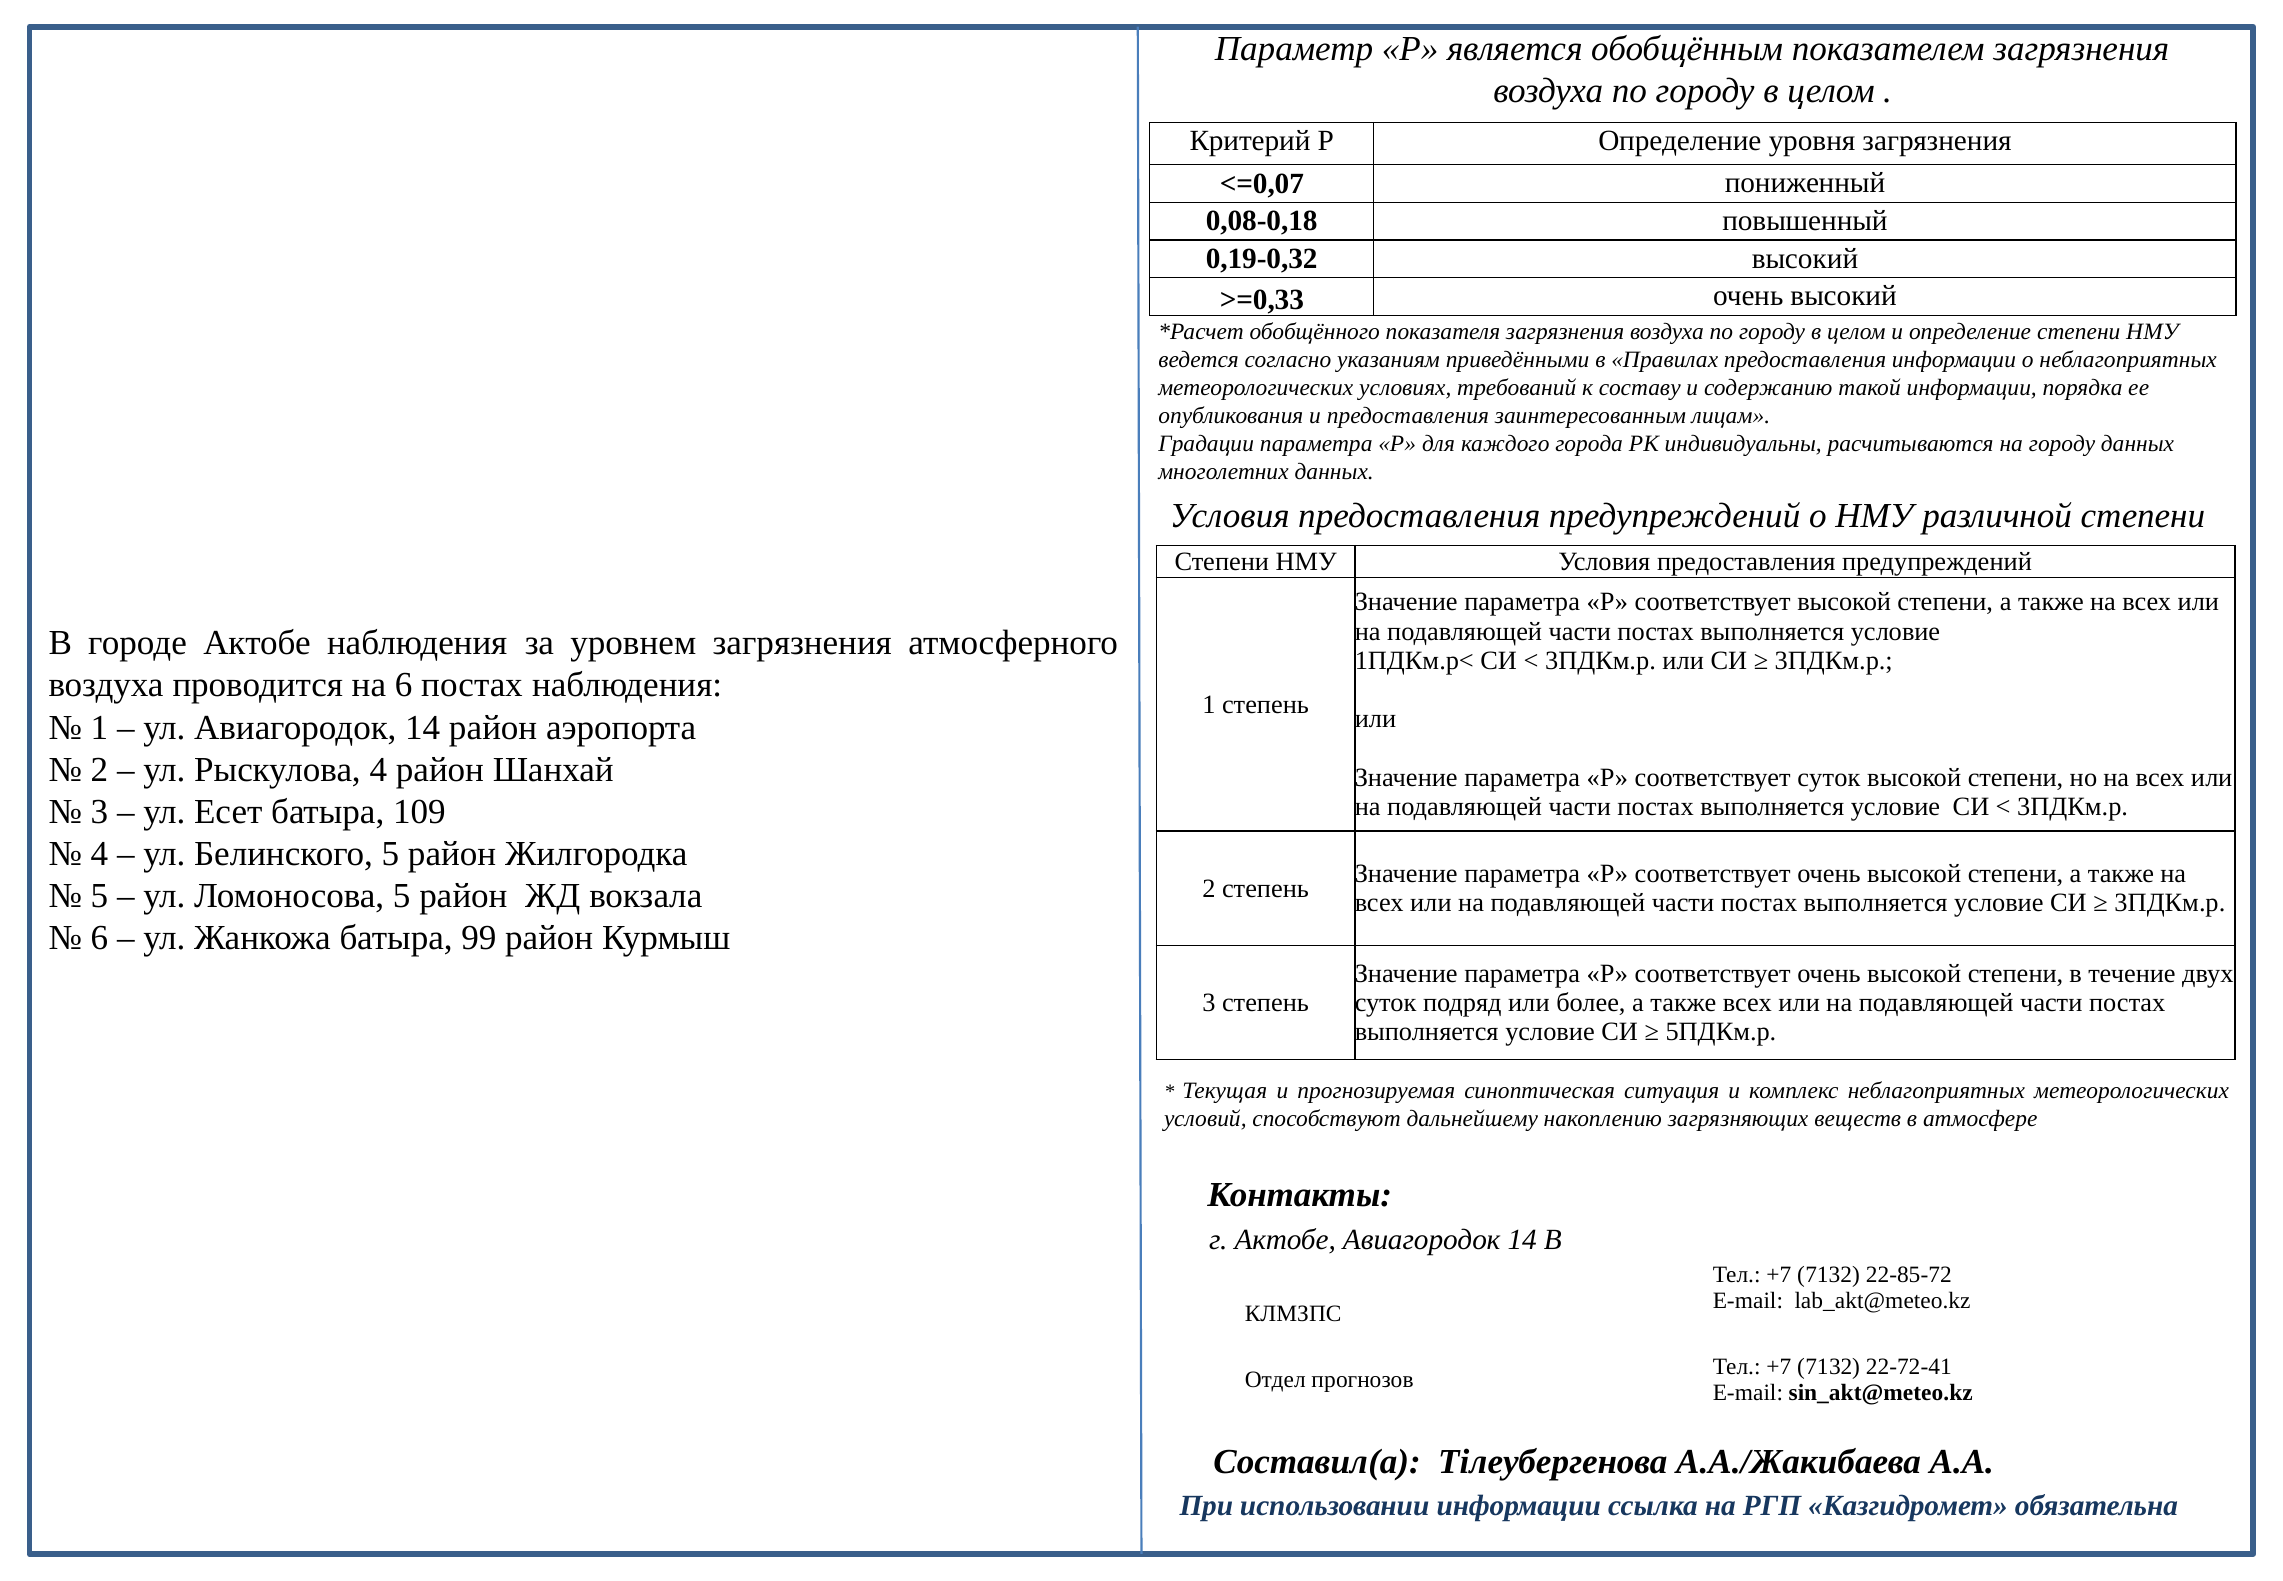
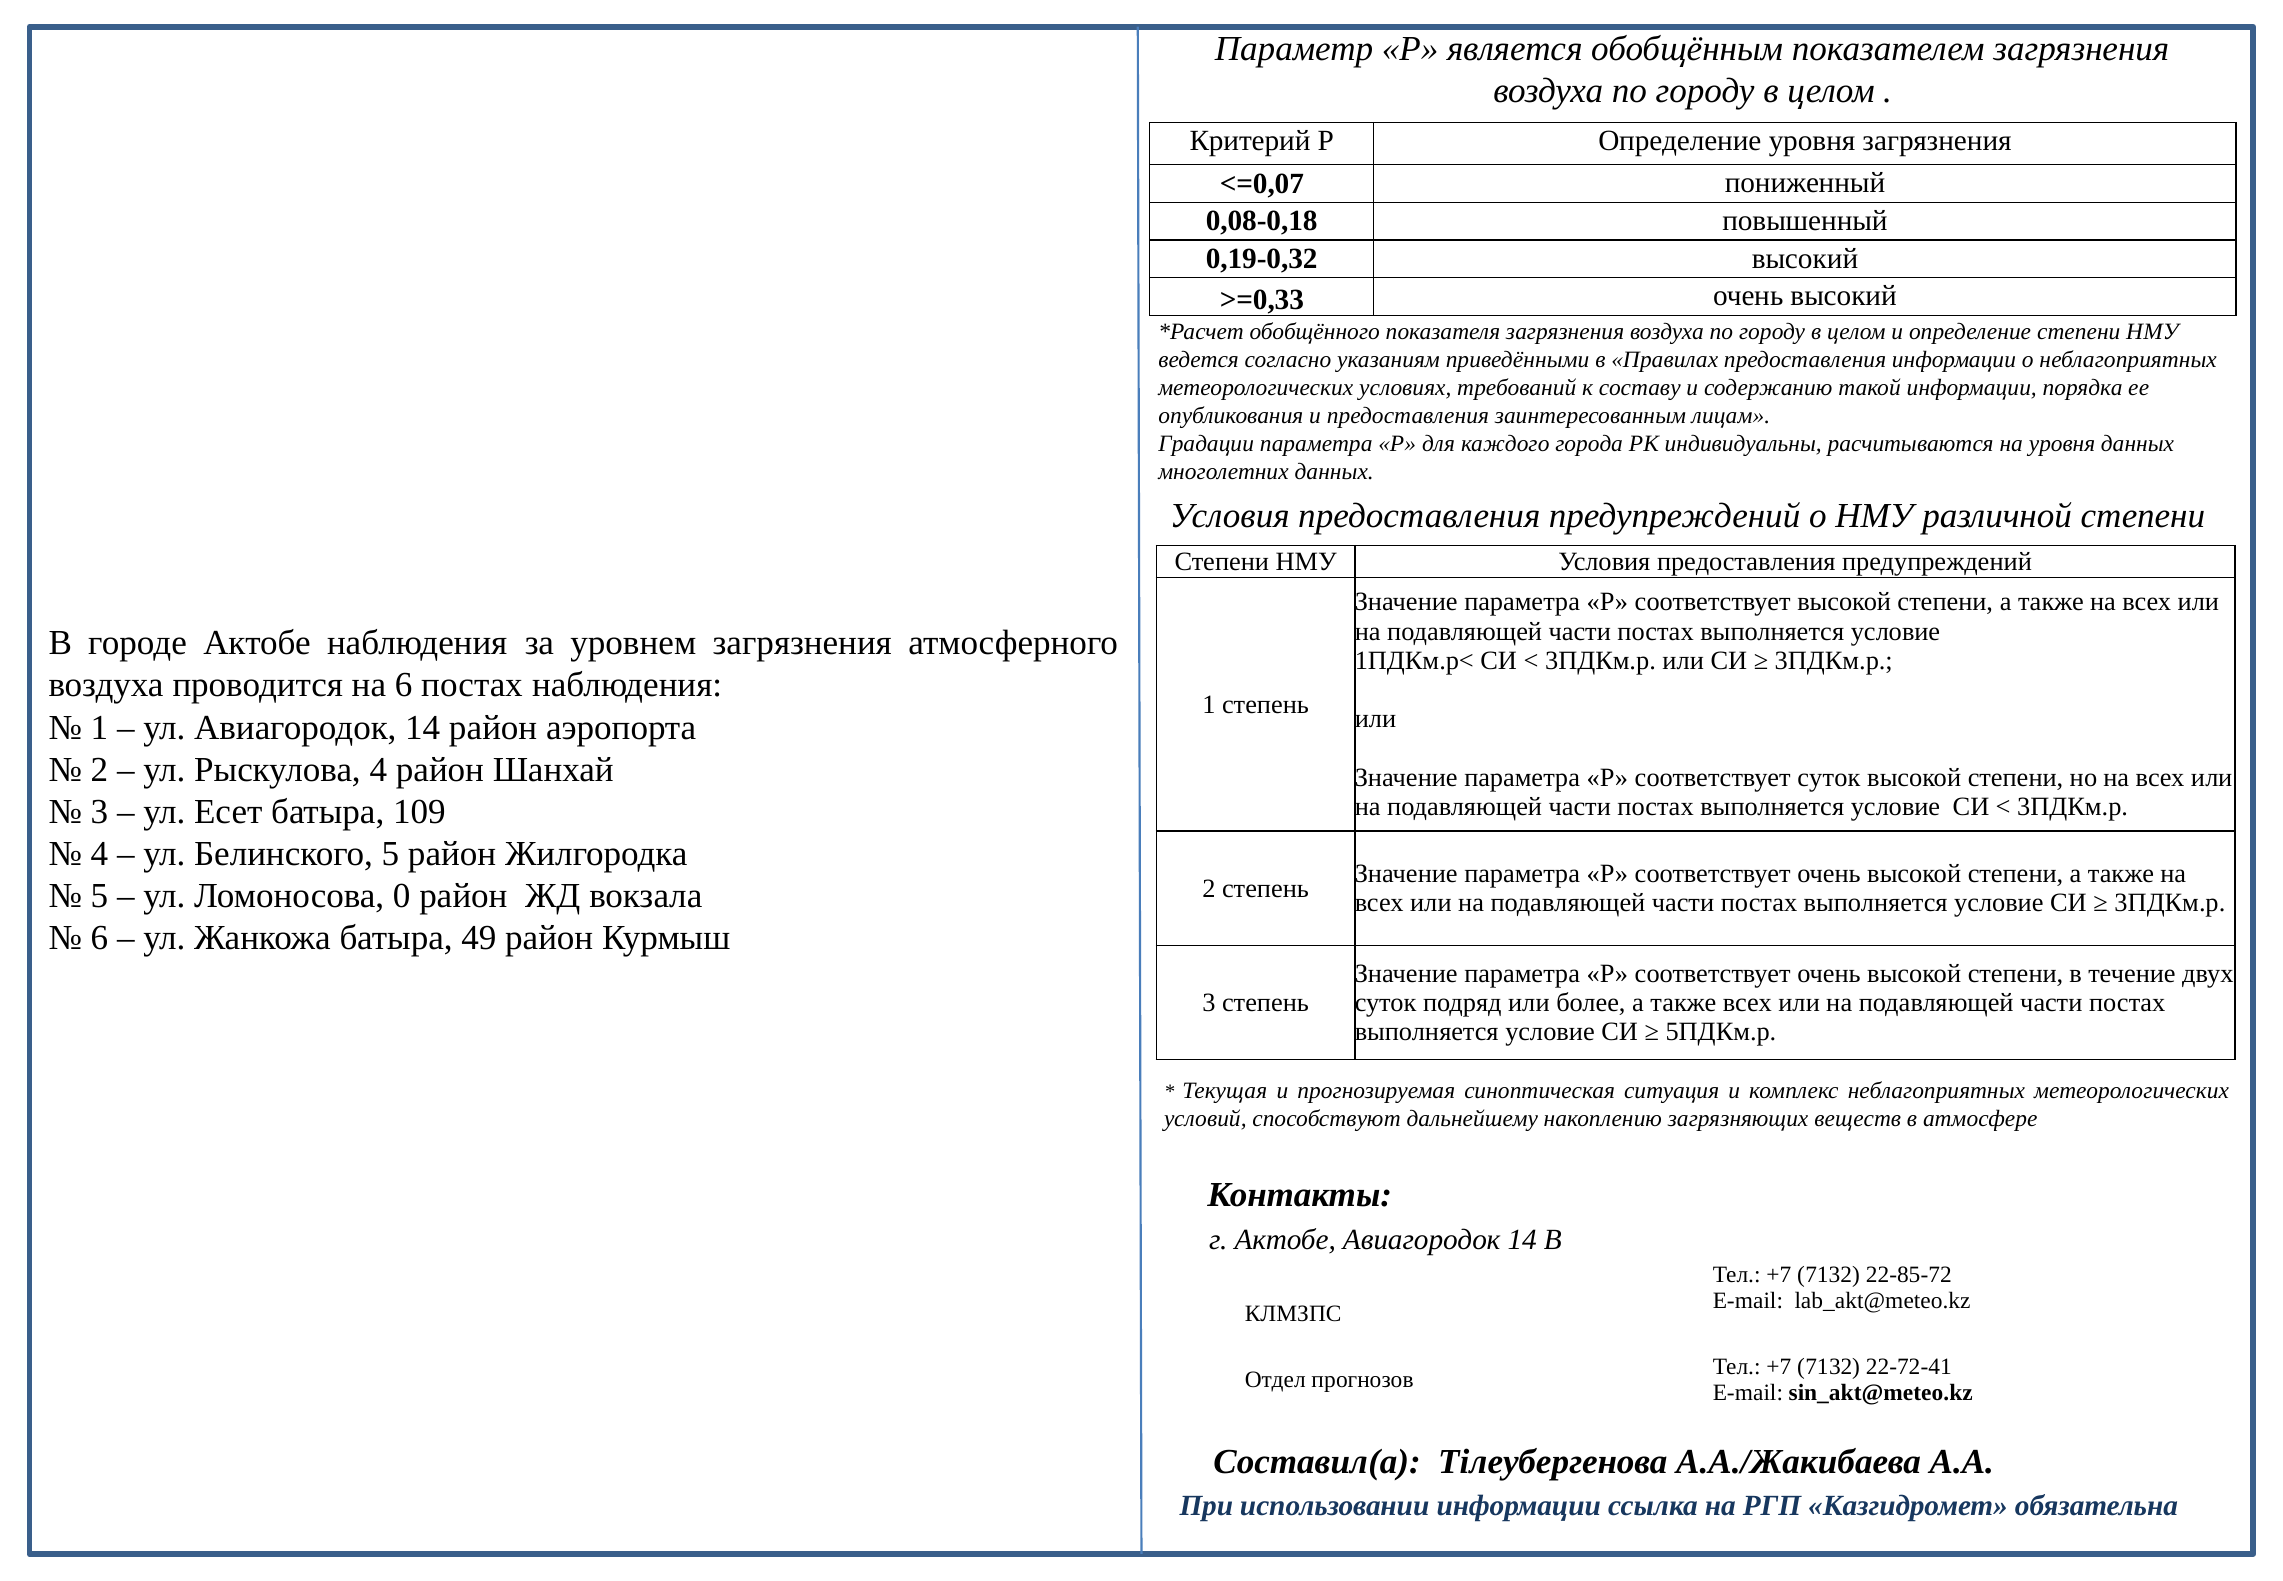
на городу: городу -> уровня (2062, 443)
Ломоносова 5: 5 -> 0 (402, 896)
99: 99 -> 49 (479, 938)
